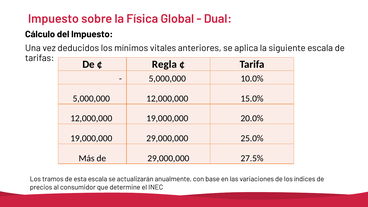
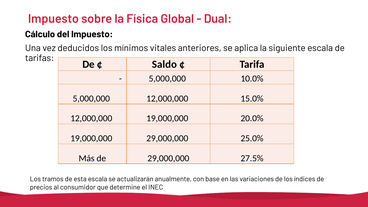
Regla: Regla -> Saldo (164, 64)
